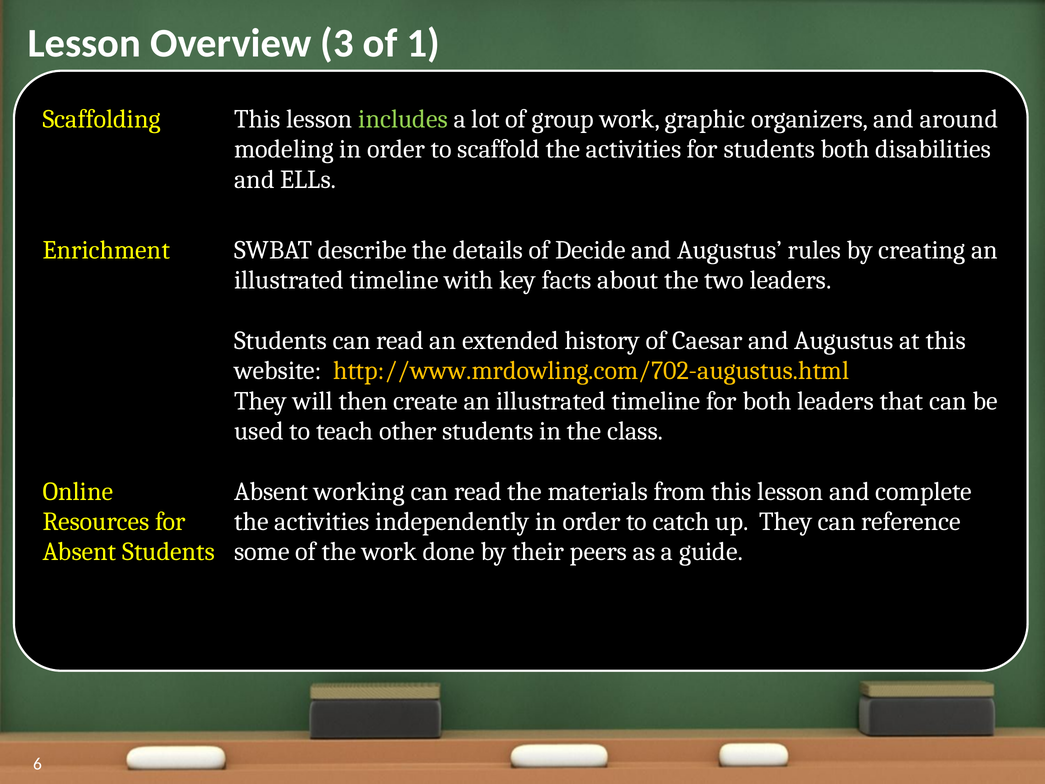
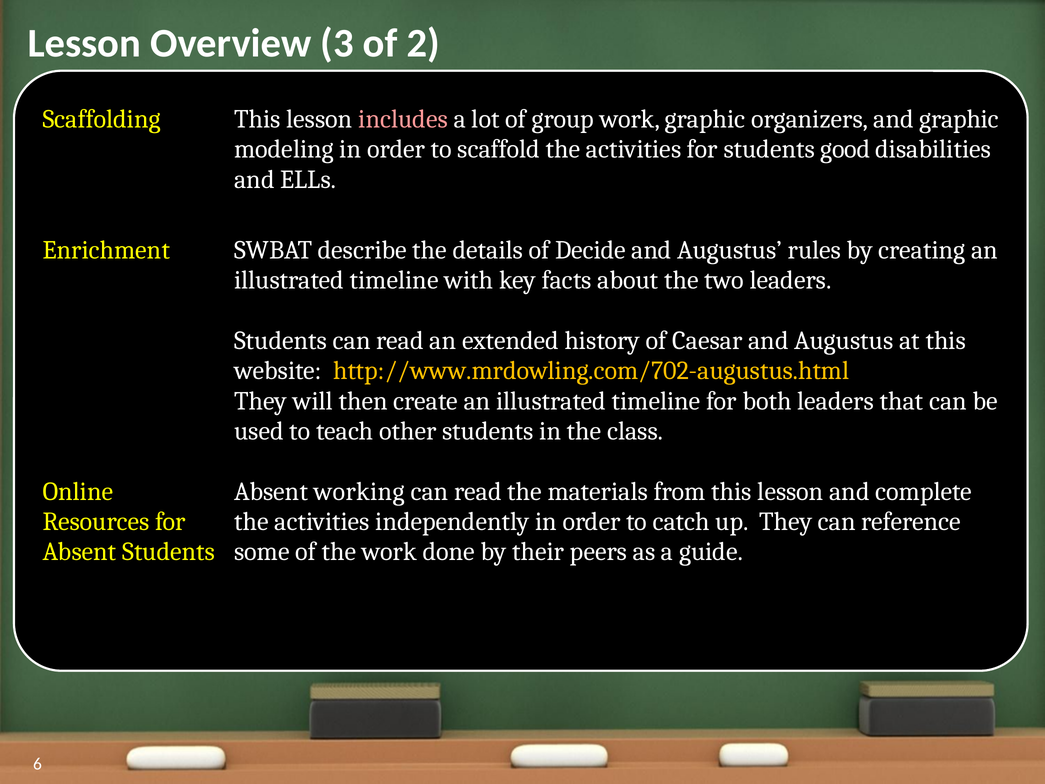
1: 1 -> 2 (423, 43)
includes colour: light green -> pink (403, 119)
and around: around -> graphic (959, 119)
students both: both -> good (845, 149)
